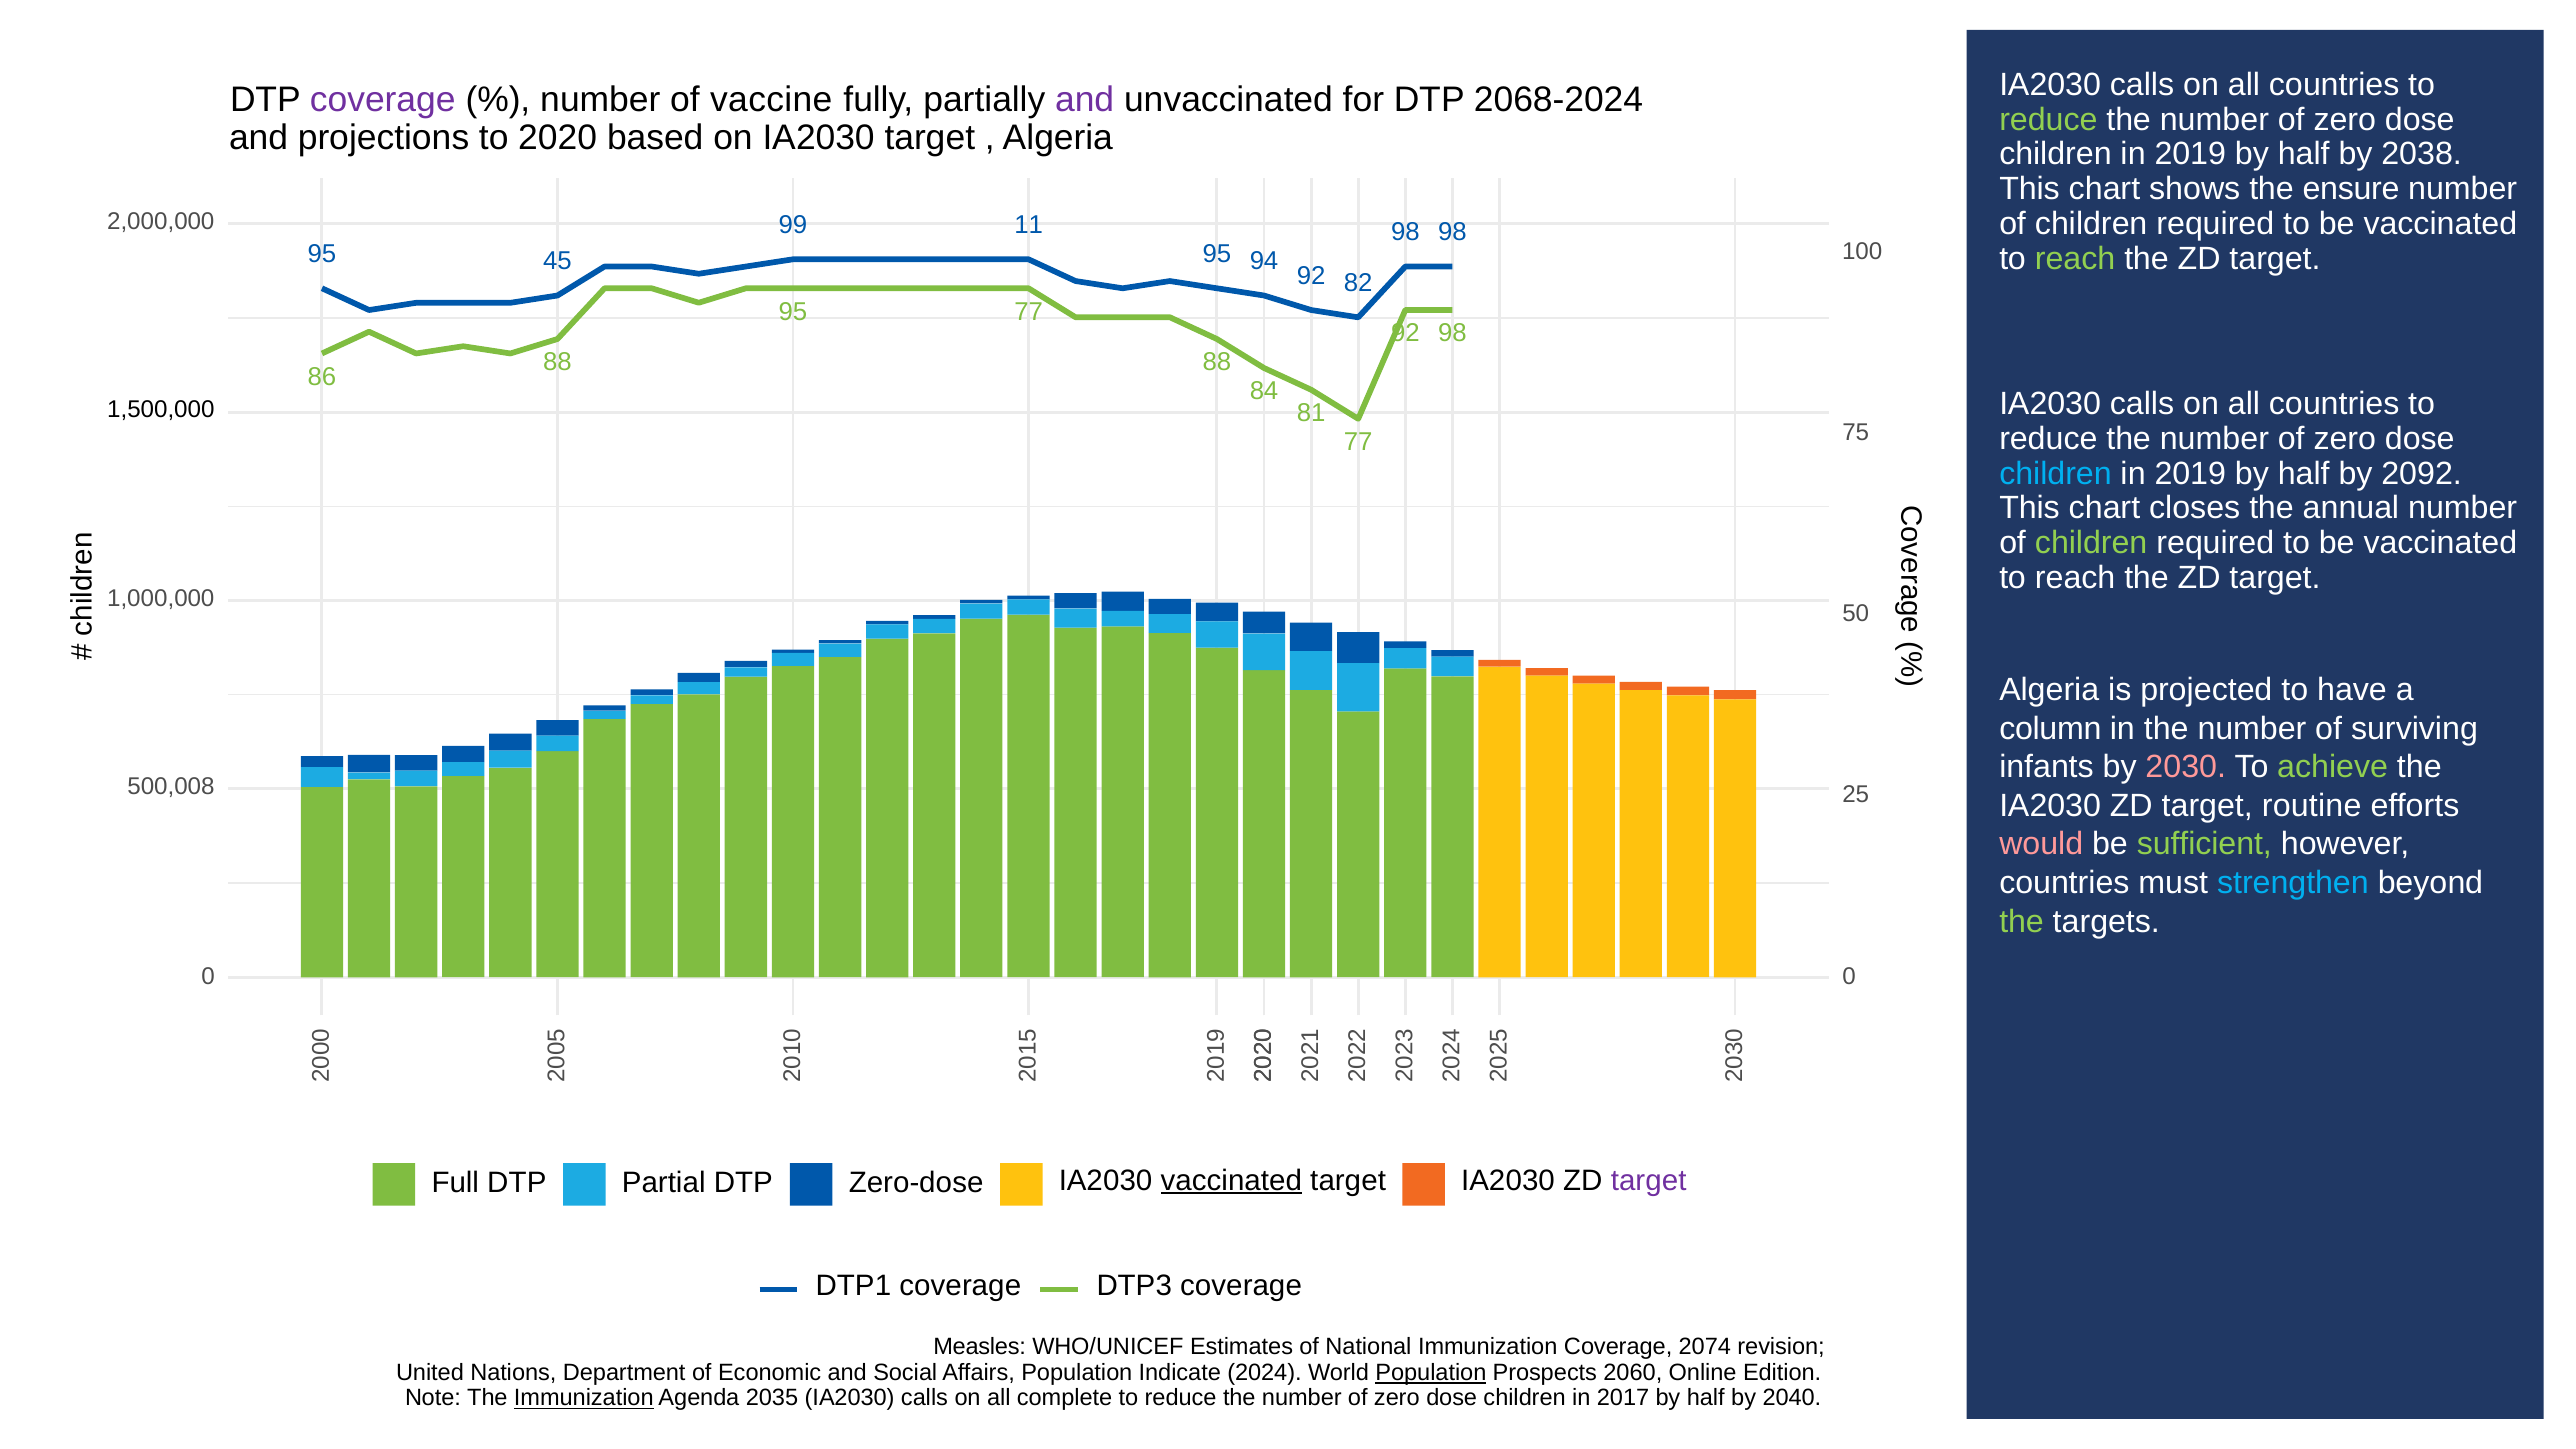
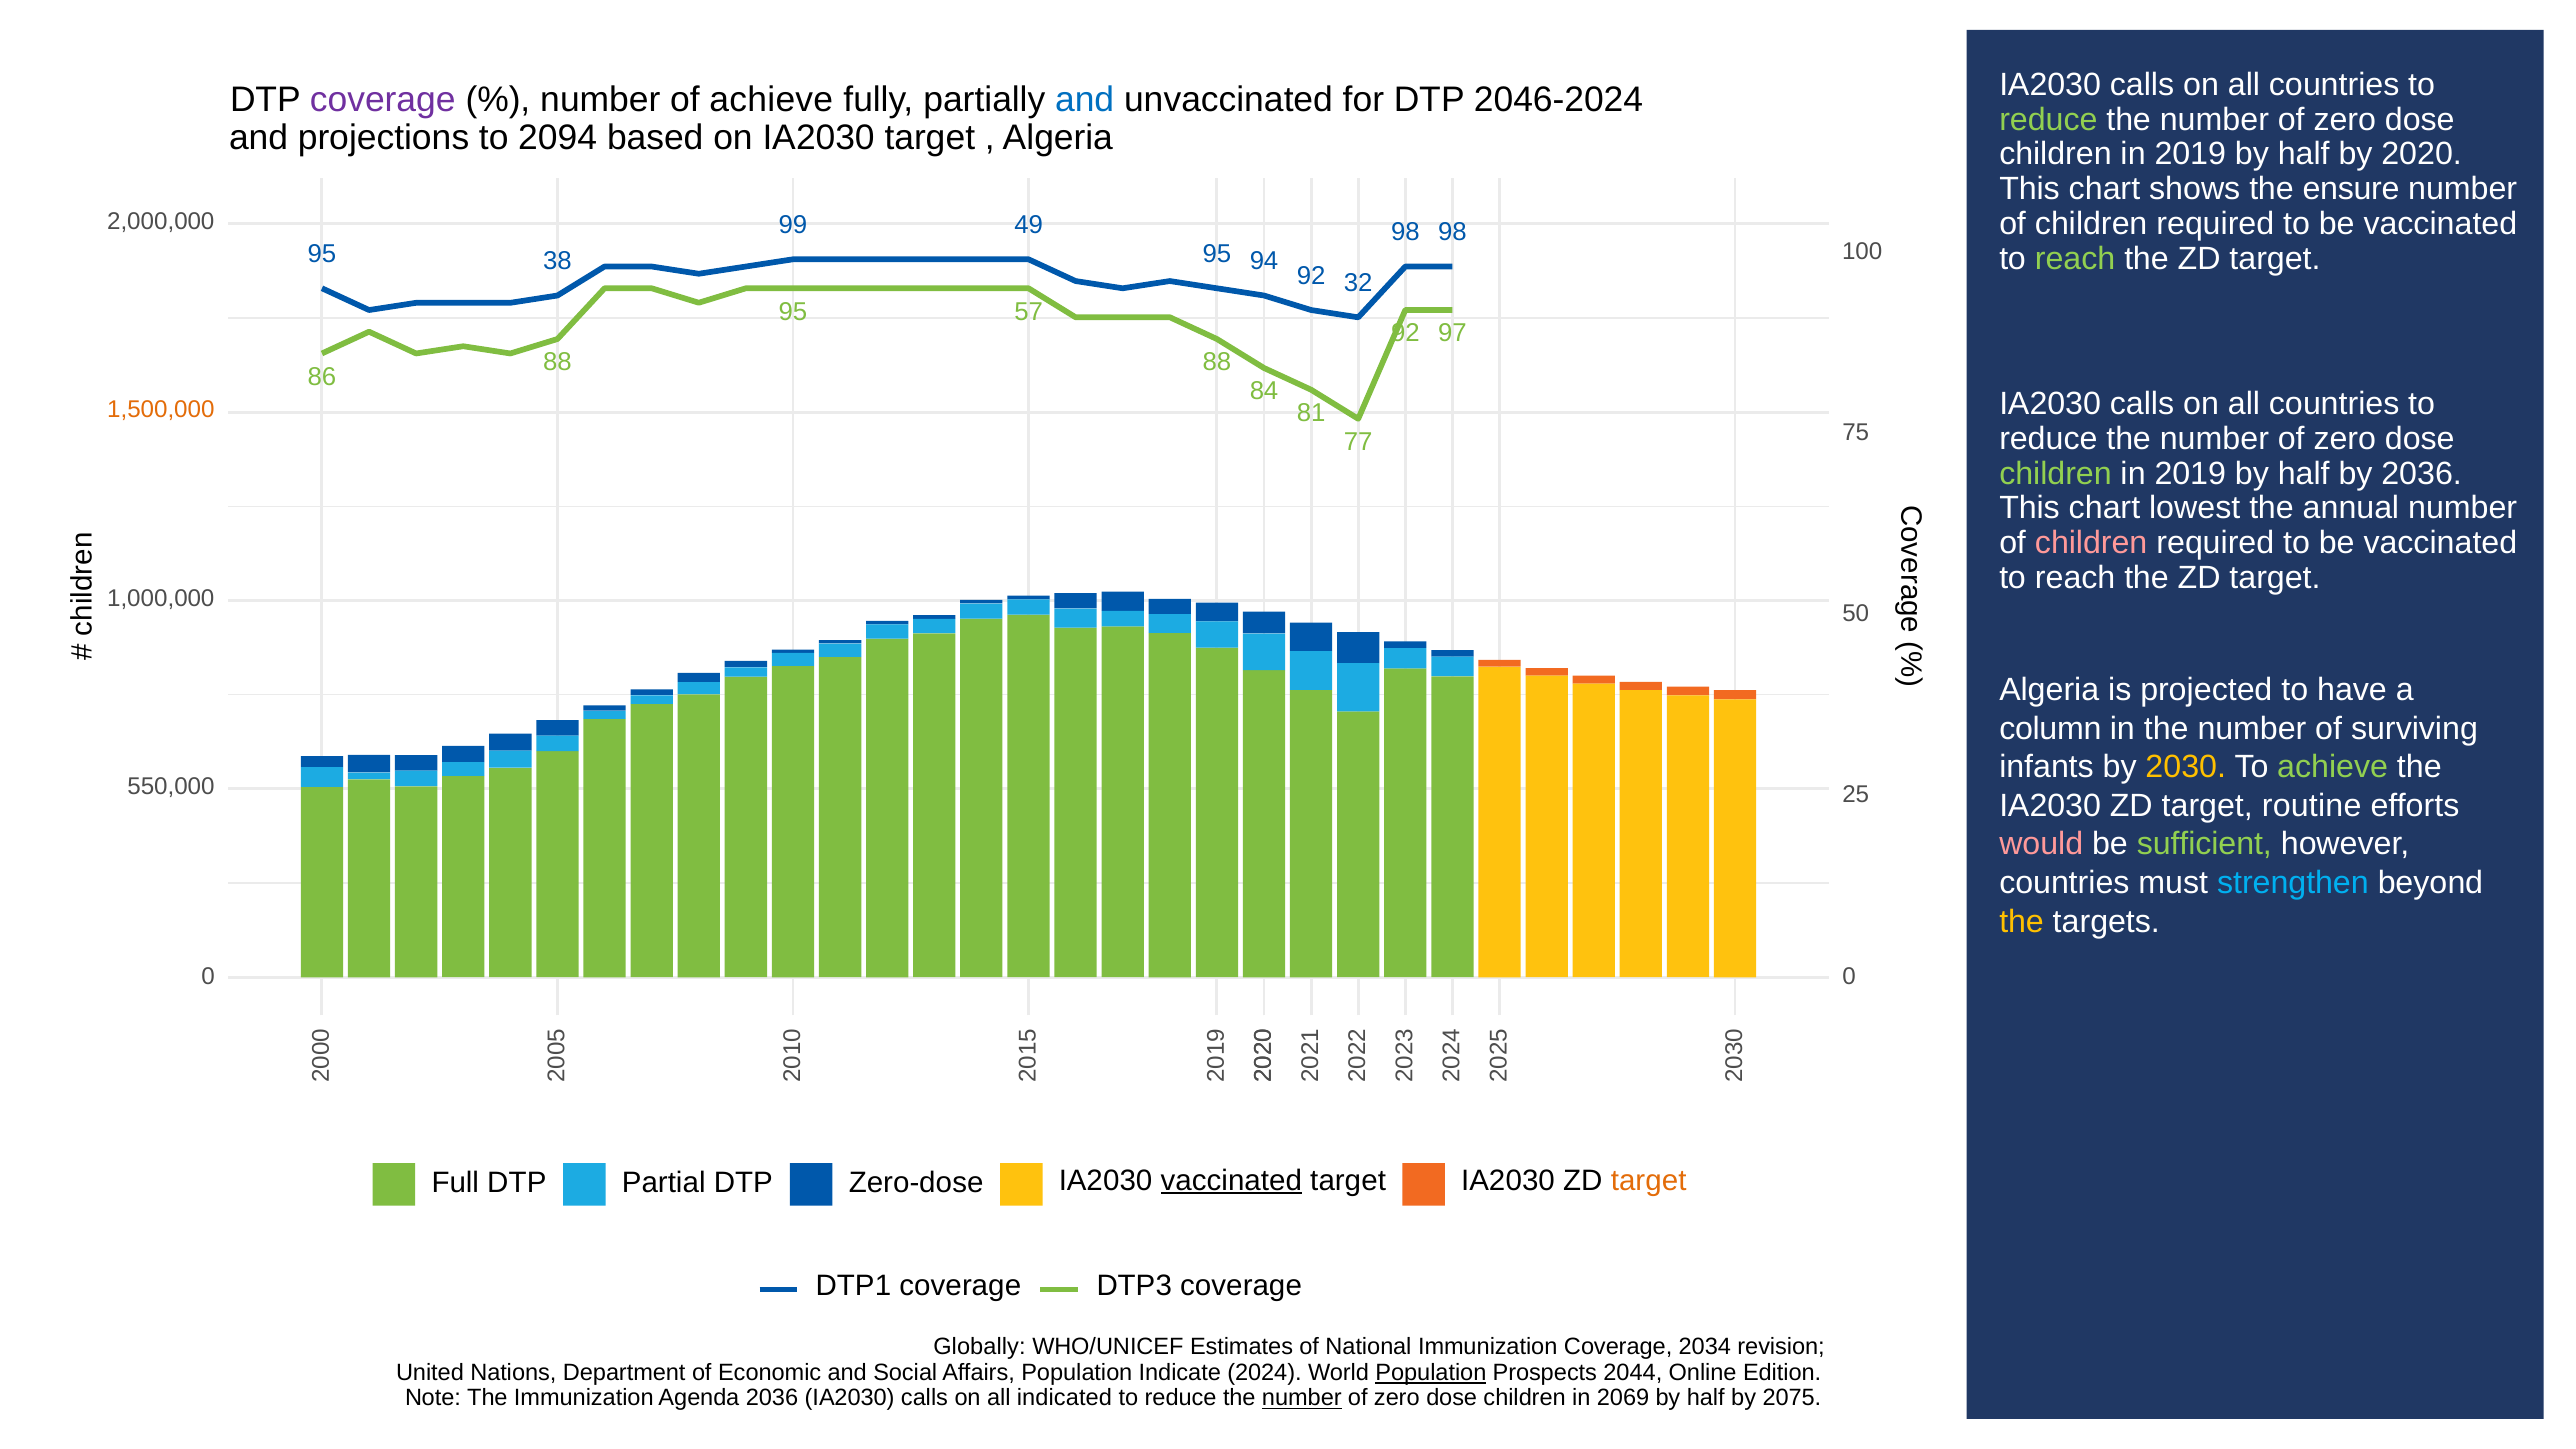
of vaccine: vaccine -> achieve (771, 100)
and colour: purple -> blue (1085, 100)
2068-2024: 2068-2024 -> 2046-2024 (1558, 100)
2020: 2020 -> 2094 (558, 138)
2038: 2038 -> 2020 (2422, 154)
11: 11 -> 49 (1029, 225)
45: 45 -> 38 (558, 261)
82: 82 -> 32 (1358, 283)
95 77: 77 -> 57 (1029, 312)
92 98: 98 -> 97 (1452, 333)
1,500,000 colour: black -> orange (161, 410)
children colour: light blue -> light green (2056, 474)
by 2092: 2092 -> 2036 (2422, 474)
closes: closes -> lowest (2195, 508)
children colour: light green -> pink (2091, 543)
2030 colour: pink -> yellow (2186, 767)
500,008: 500,008 -> 550,000 (171, 786)
the colour: light green -> yellow (2022, 922)
target colour: purple -> orange (1649, 1180)
Measles: Measles -> Globally (979, 1347)
2074: 2074 -> 2034 (1705, 1347)
2060: 2060 -> 2044 (1633, 1373)
Immunization underline: present -> none (584, 1398)
Agenda 2035: 2035 -> 2036 (772, 1398)
complete: complete -> indicated (1064, 1398)
number underline: none -> present (1302, 1398)
2017: 2017 -> 2069 (1623, 1398)
2040: 2040 -> 2075 (1792, 1398)
